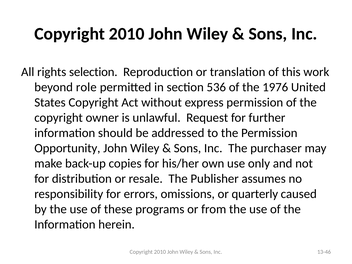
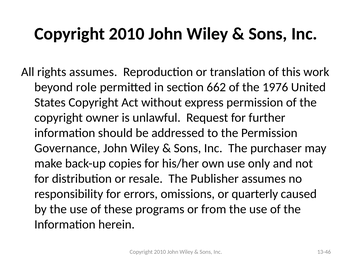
rights selection: selection -> assumes (93, 72)
536: 536 -> 662 (216, 87)
Opportunity: Opportunity -> Governance (67, 148)
